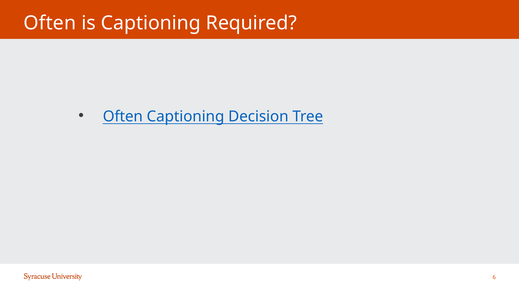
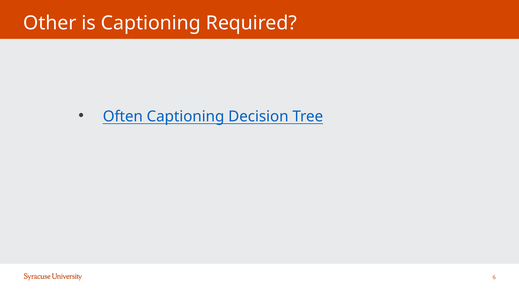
Often: Often -> Other (50, 23)
